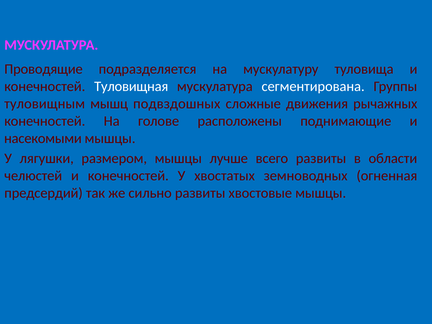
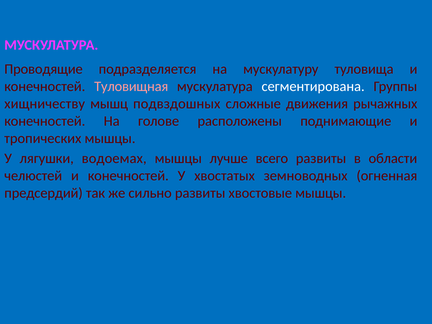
Туловищная colour: white -> pink (131, 86)
туловищным: туловищным -> хищничеству (45, 104)
насекомыми: насекомыми -> тропических (43, 138)
размером: размером -> водоемах (114, 158)
